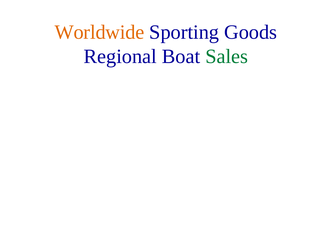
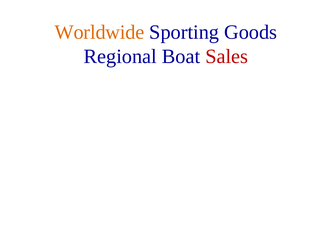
Sales colour: green -> red (227, 56)
